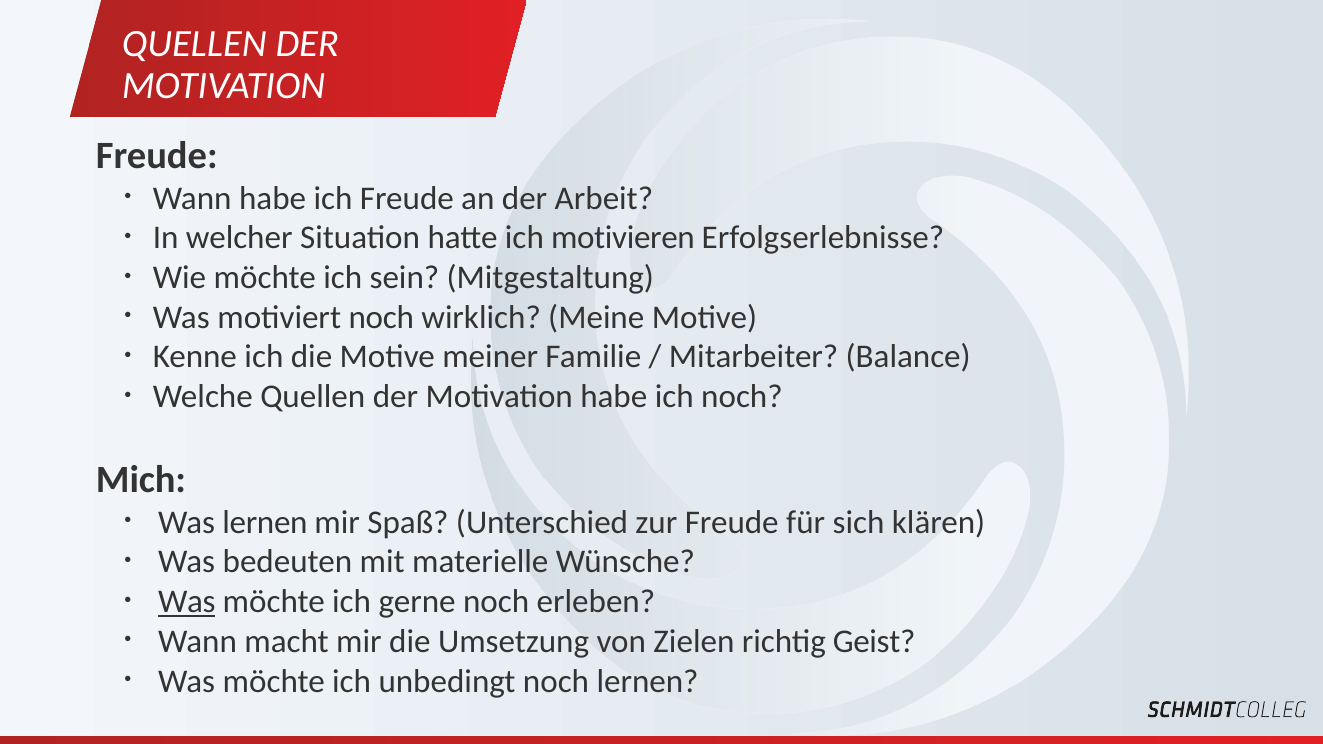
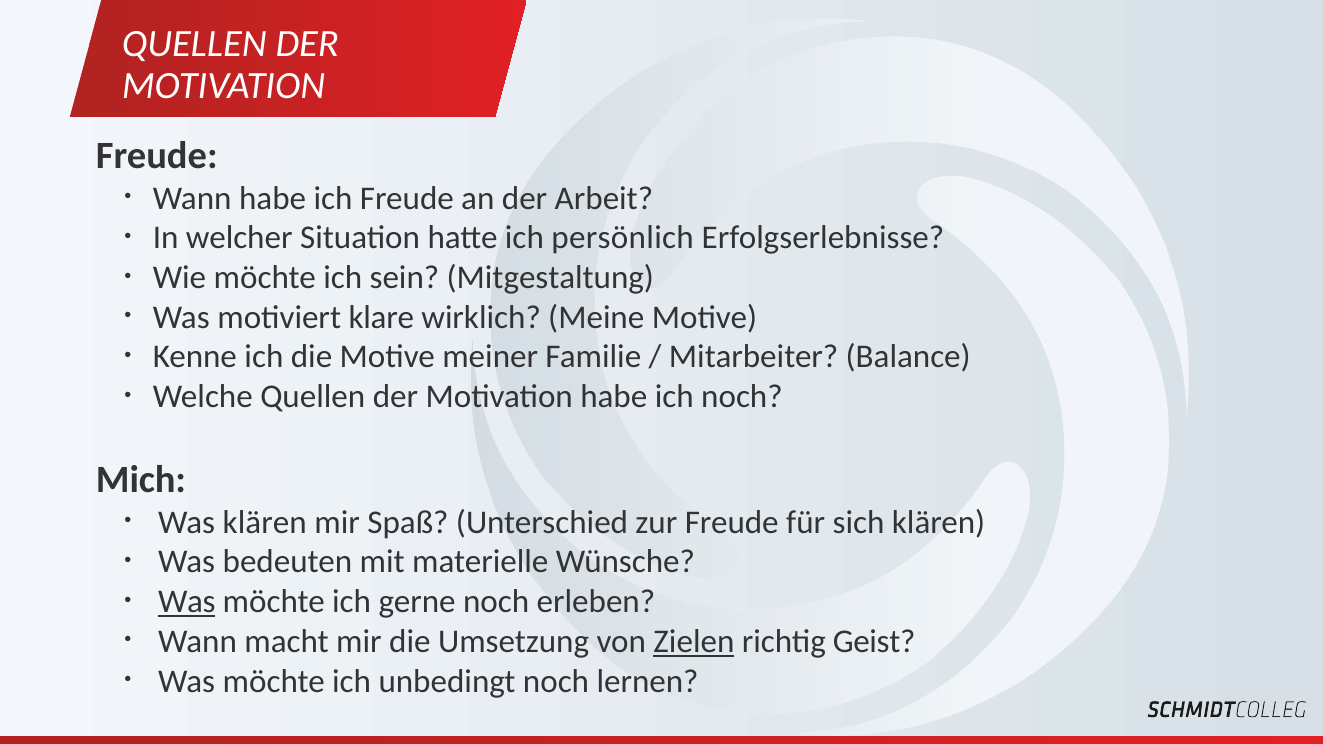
motivieren: motivieren -> persönlich (623, 238)
motiviert noch: noch -> klare (381, 317)
Was lernen: lernen -> klären (265, 523)
Zielen underline: none -> present (694, 642)
